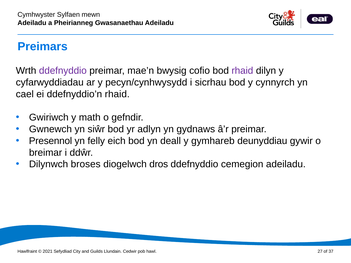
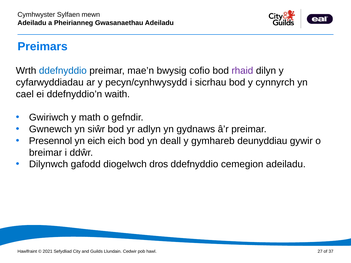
ddefnyddio colour: purple -> blue (63, 71)
ddefnyddio’n rhaid: rhaid -> waith (117, 94)
yn felly: felly -> eich (96, 141)
broses: broses -> gafodd (86, 164)
